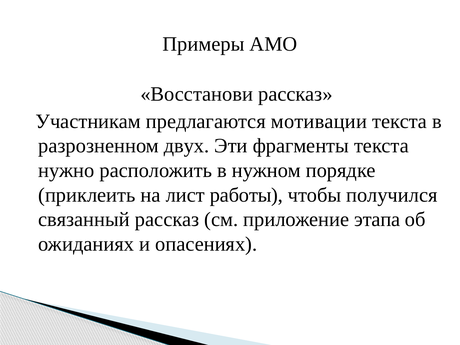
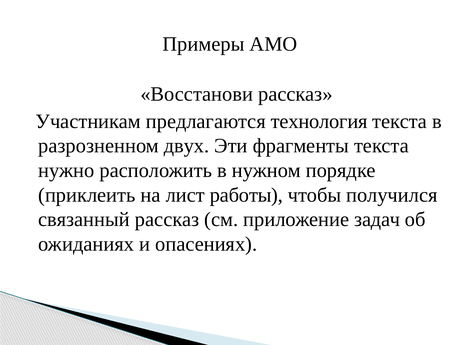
мотивации: мотивации -> технология (319, 121)
этапа: этапа -> задач (377, 220)
